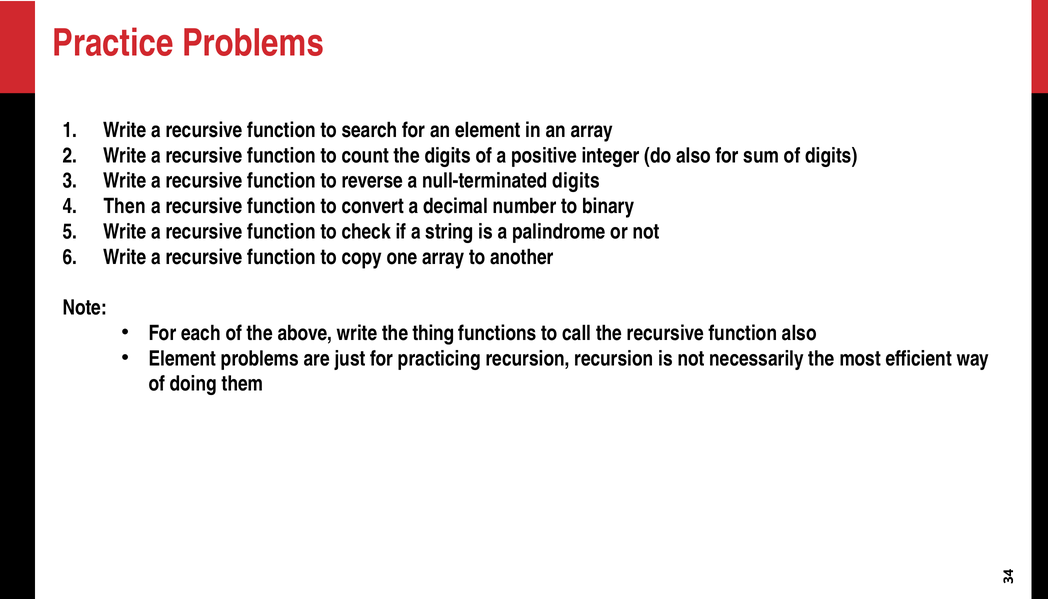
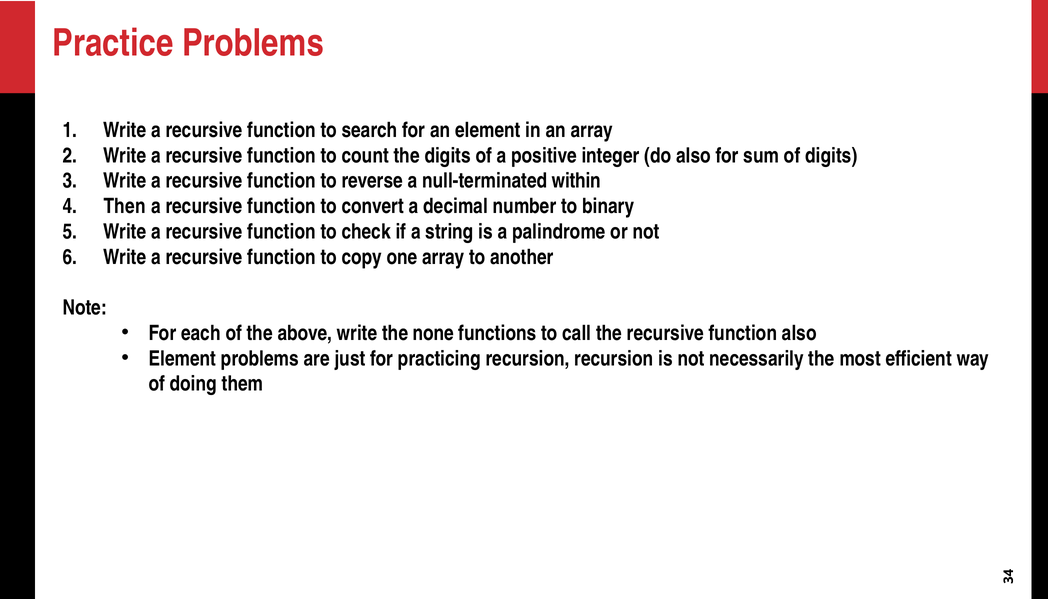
null-terminated digits: digits -> within (576, 181)
thing: thing -> none (433, 333)
